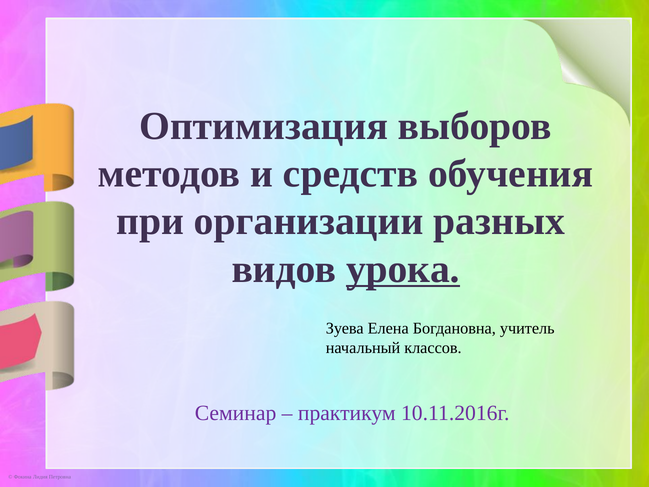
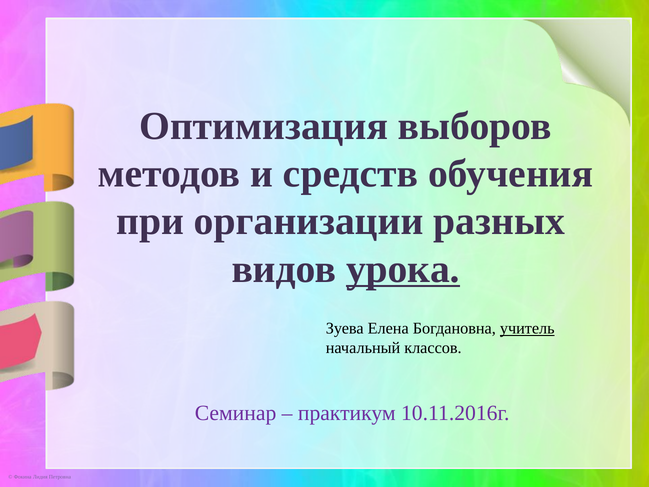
учитель underline: none -> present (527, 328)
